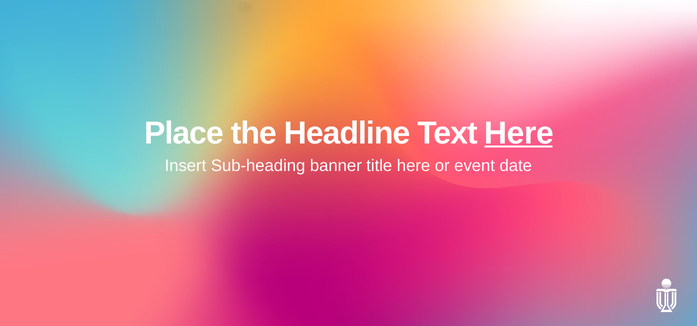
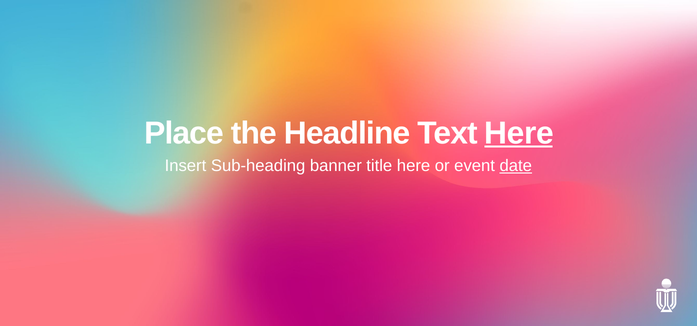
date underline: none -> present (516, 166)
